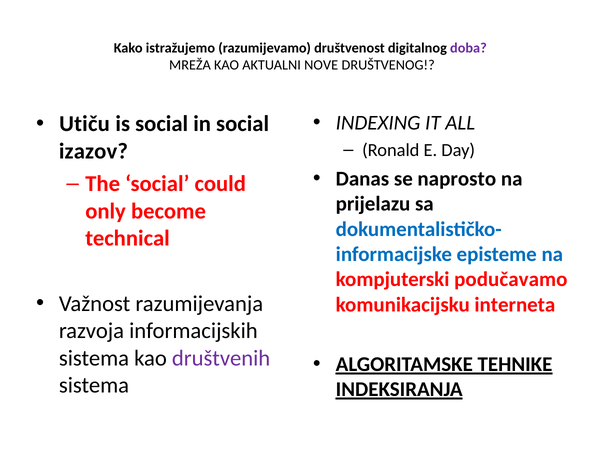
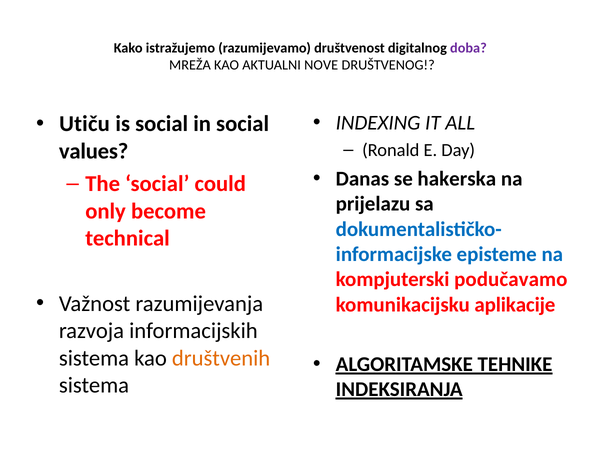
izazov: izazov -> values (94, 151)
naprosto: naprosto -> hakerska (457, 179)
interneta: interneta -> aplikacije (515, 305)
društvenih colour: purple -> orange (221, 358)
